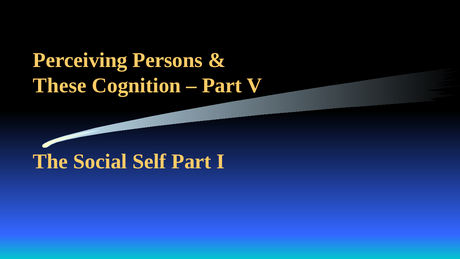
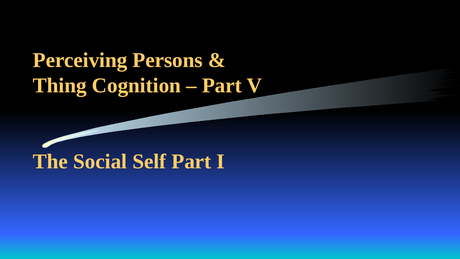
These: These -> Thing (60, 86)
